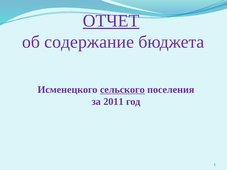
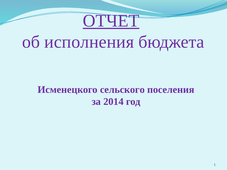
содержание: содержание -> исполнения (89, 42)
сельского underline: present -> none (122, 90)
2011: 2011 -> 2014 (113, 102)
